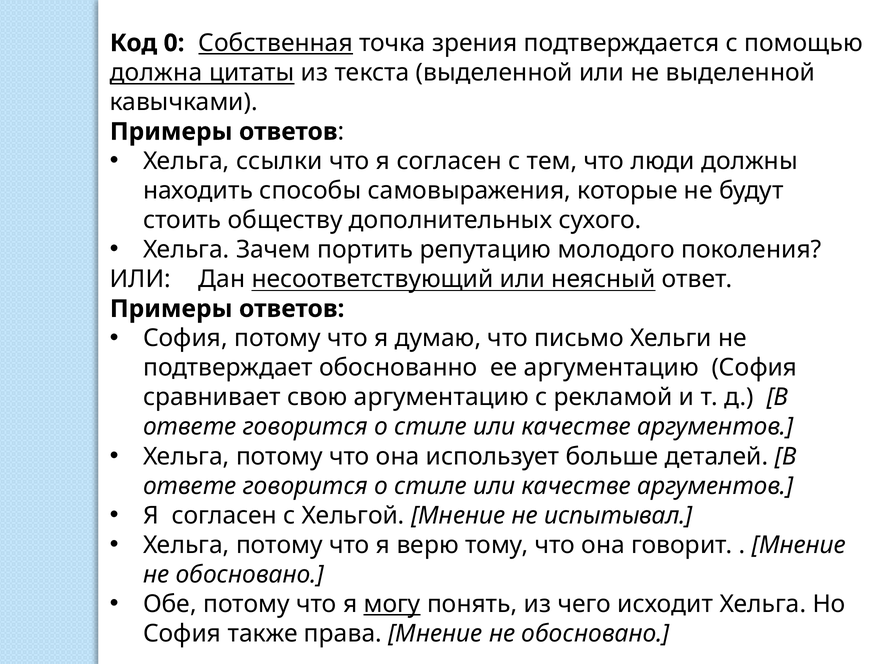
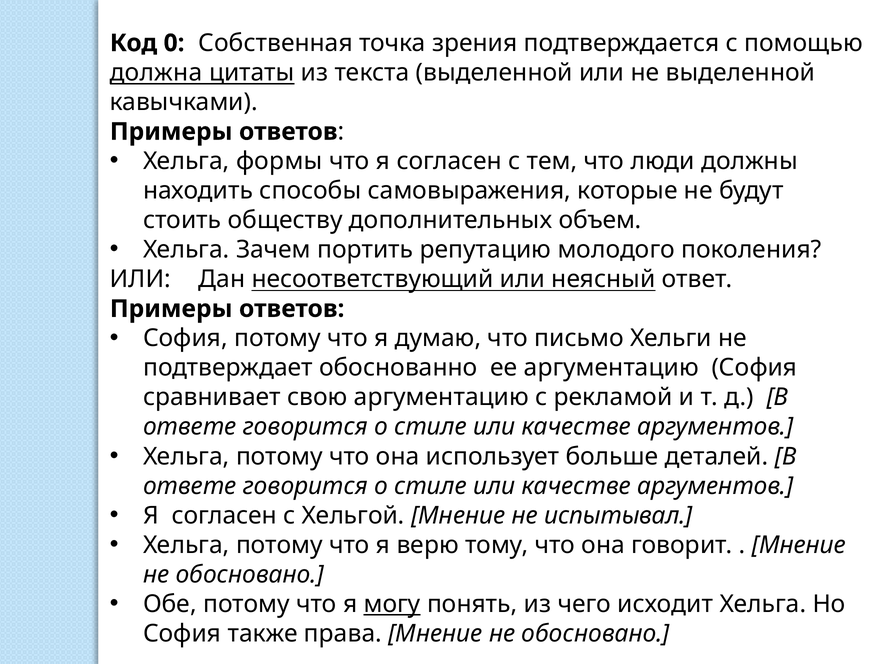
Собственная underline: present -> none (276, 43)
ссылки: ссылки -> формы (279, 161)
сухого: сухого -> объем (600, 220)
